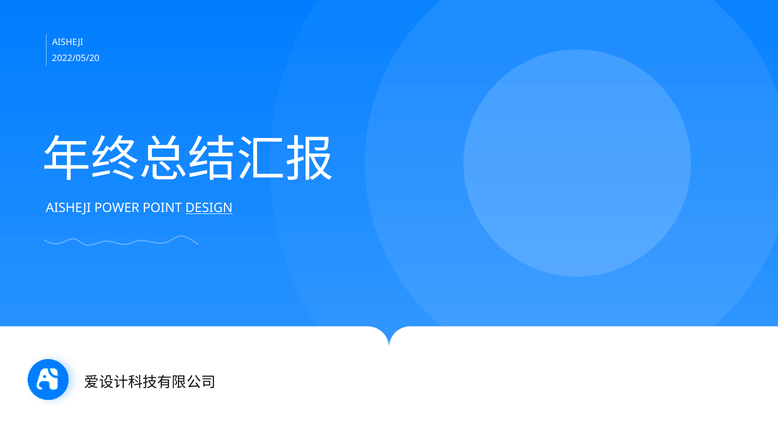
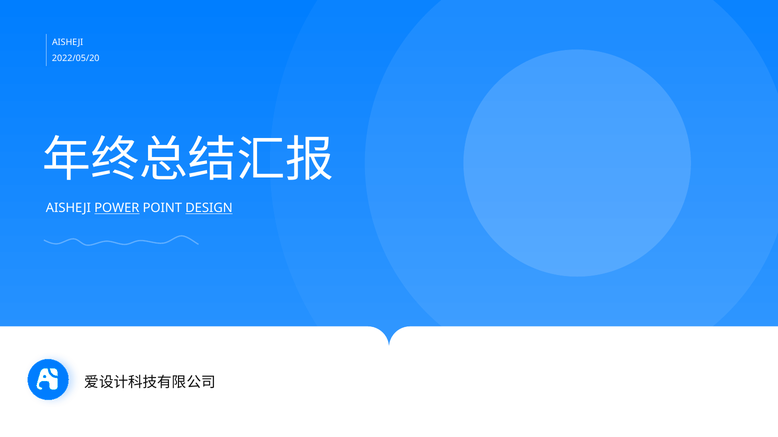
POWER underline: none -> present (117, 208)
